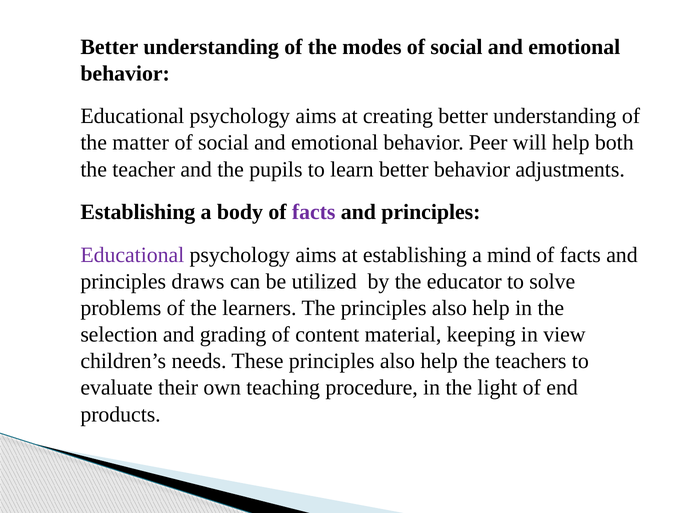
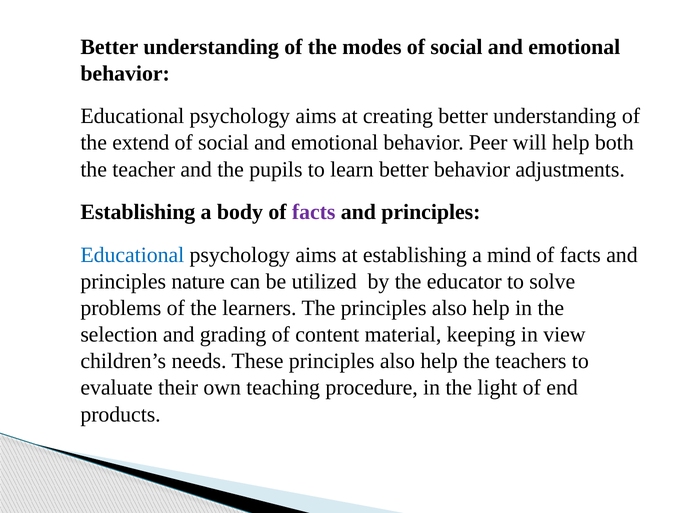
matter: matter -> extend (141, 143)
Educational colour: purple -> blue (132, 255)
draws: draws -> nature (198, 282)
